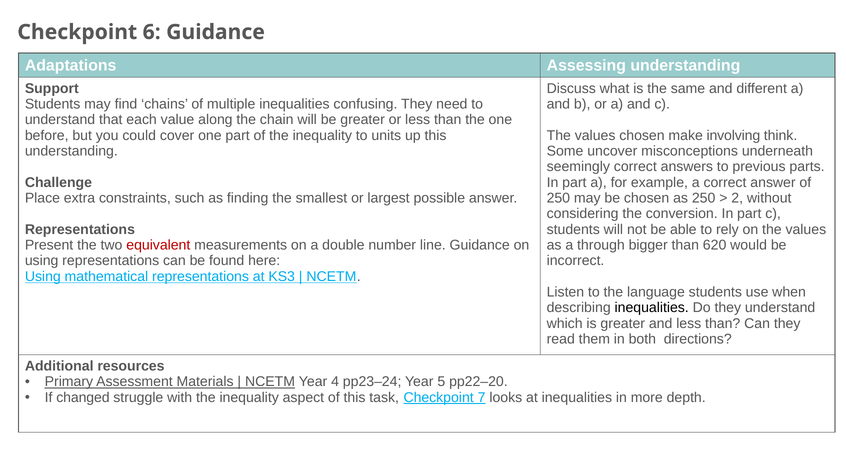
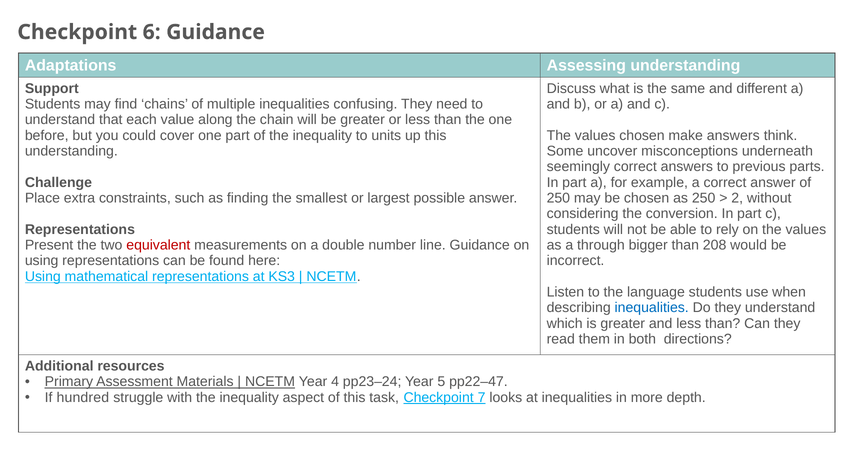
make involving: involving -> answers (733, 135)
620: 620 -> 208 (715, 245)
inequalities colour: black -> blue (652, 308)
pp22–20: pp22–20 -> pp22–47 (478, 382)
changed: changed -> hundred (83, 397)
